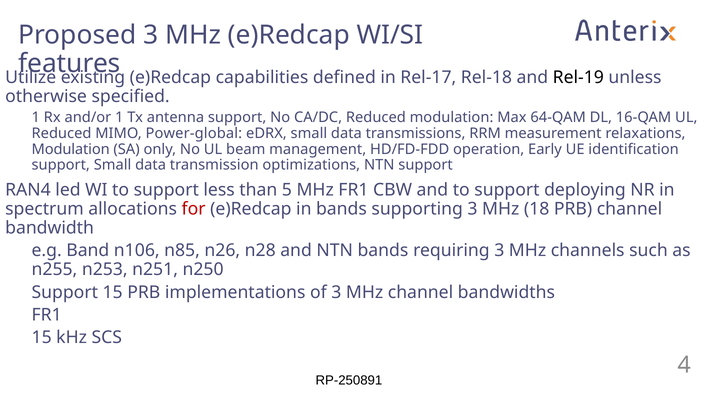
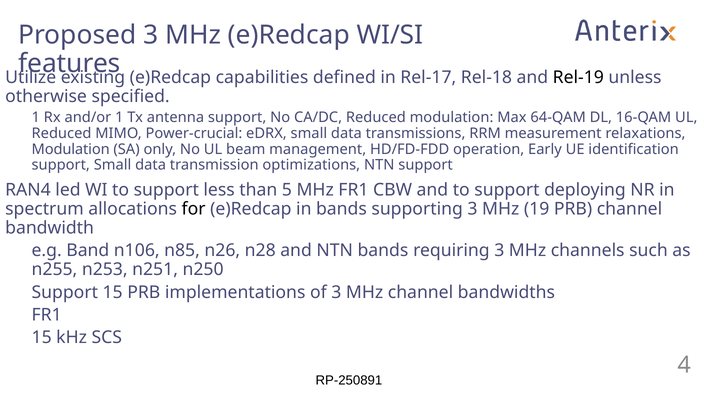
Power-global: Power-global -> Power-crucial (194, 133)
for colour: red -> black (194, 209)
18: 18 -> 19 (537, 209)
